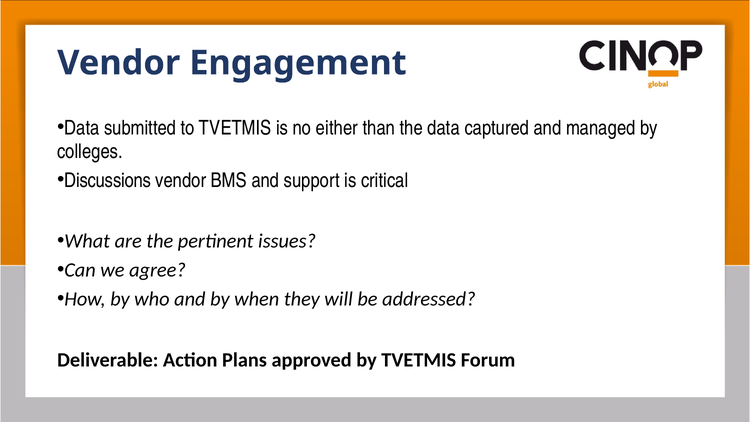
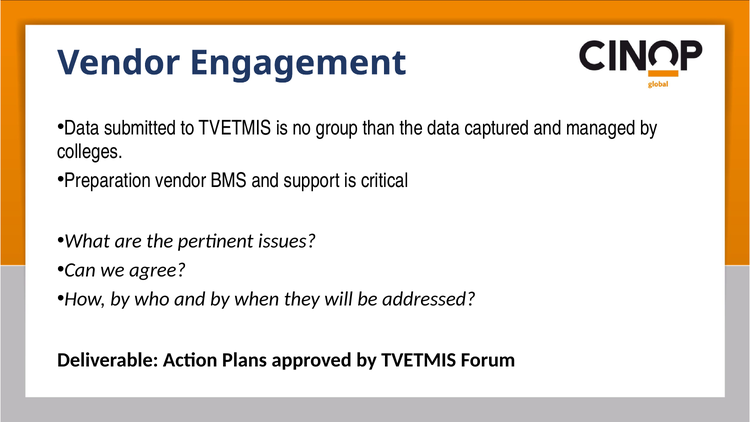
either: either -> group (337, 128)
Discussions: Discussions -> Preparation (108, 180)
